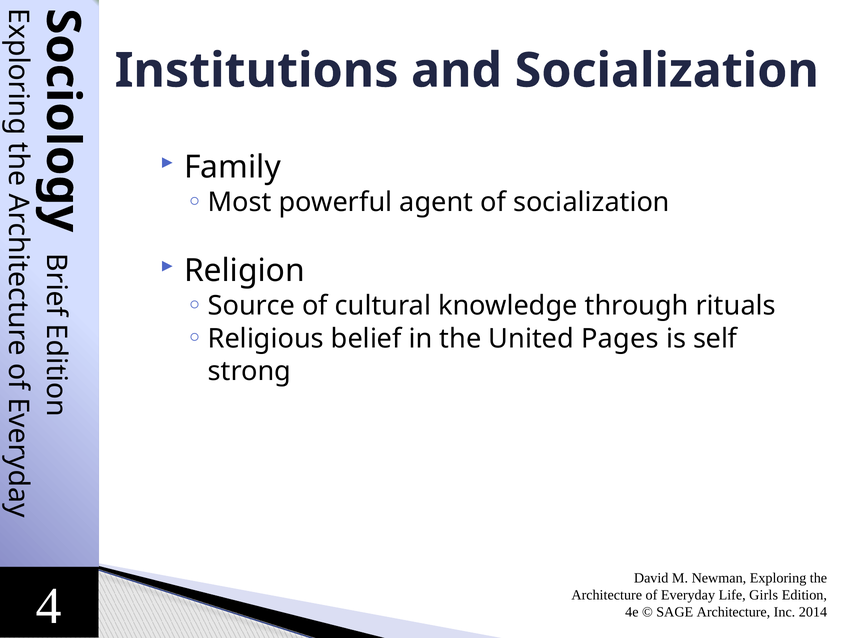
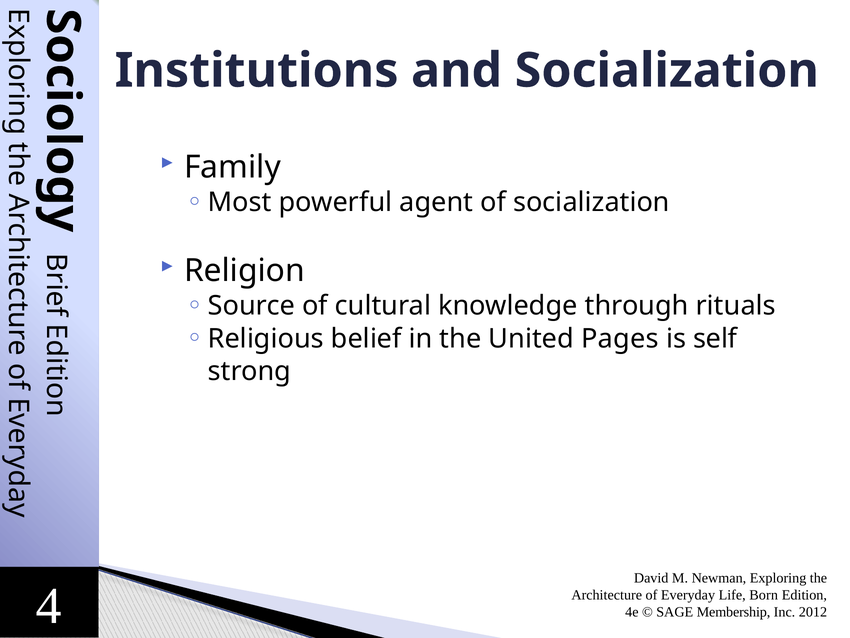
Girls: Girls -> Born (764, 595)
SAGE Architecture: Architecture -> Membership (733, 612)
2014: 2014 -> 2012 (813, 612)
